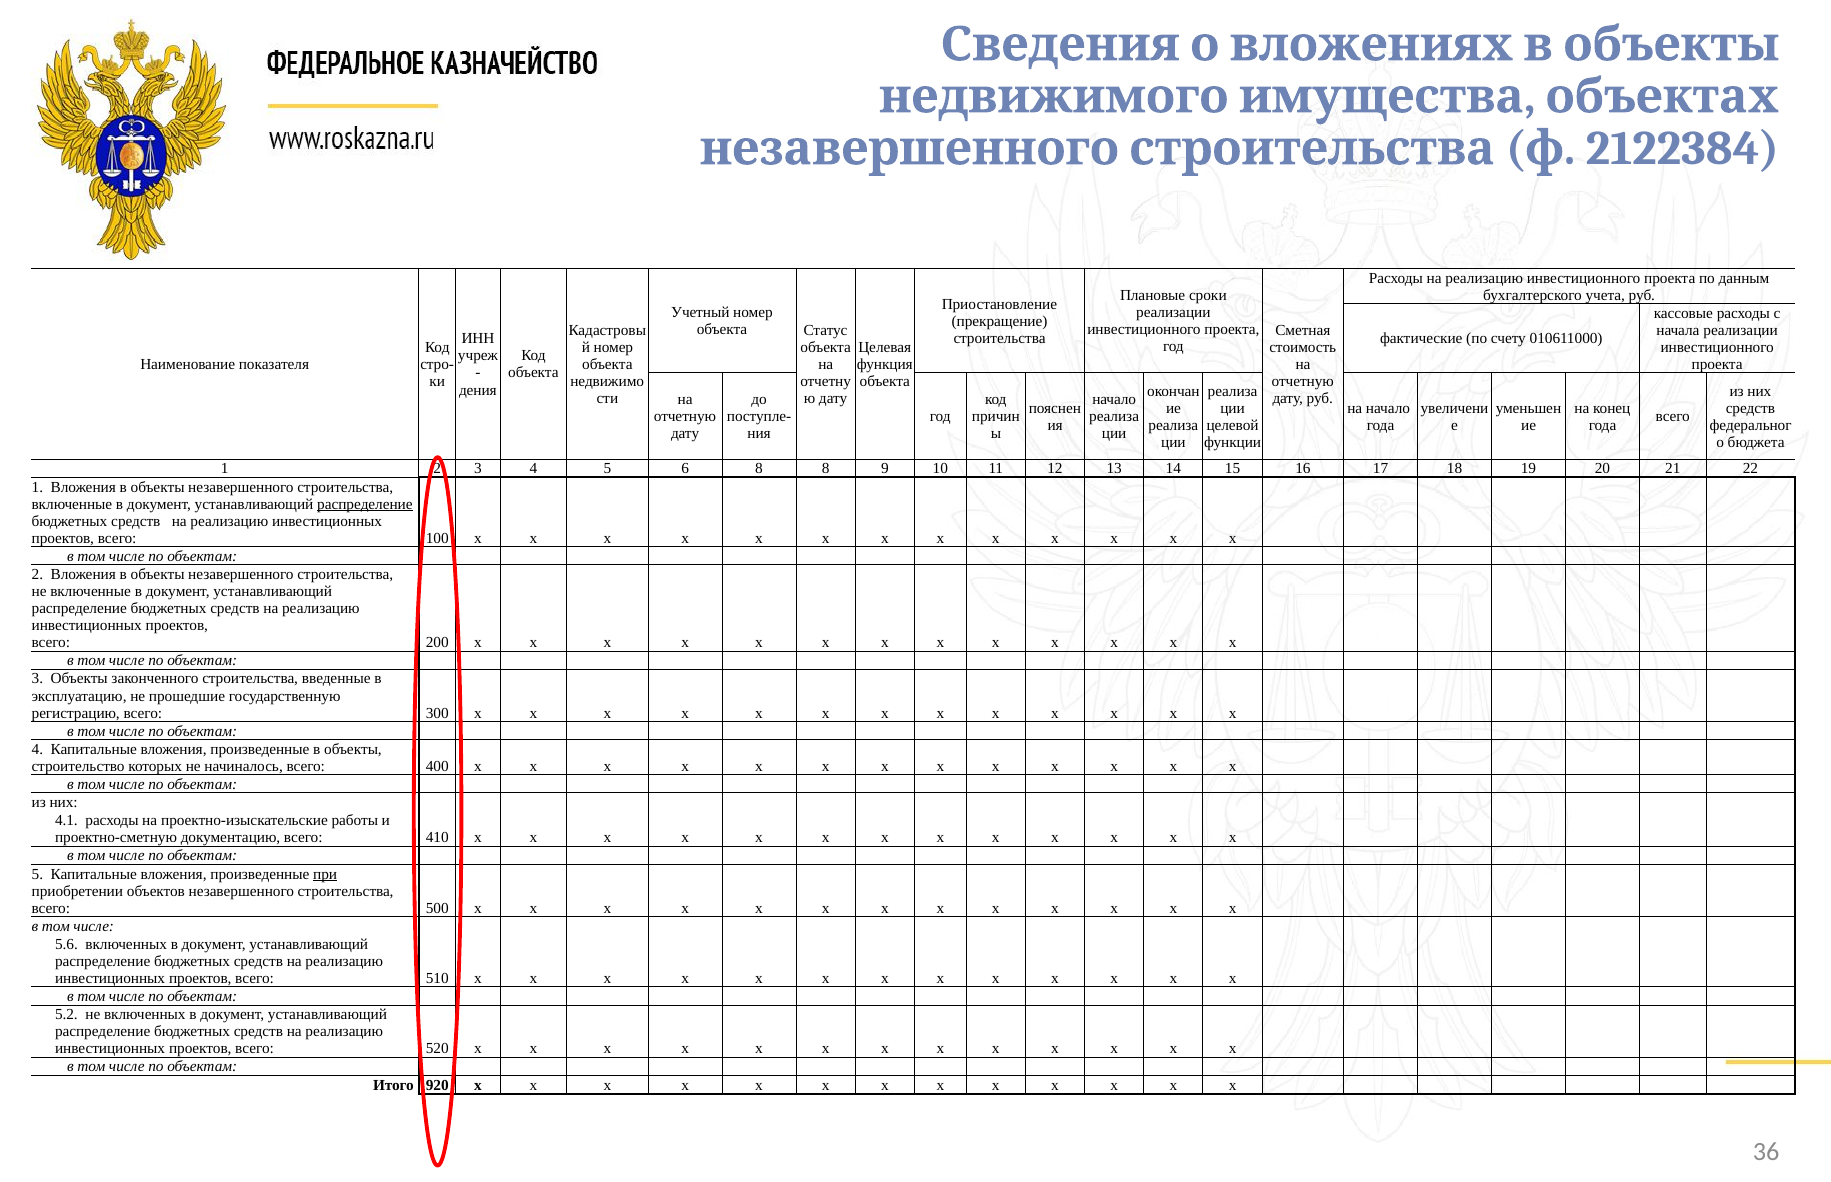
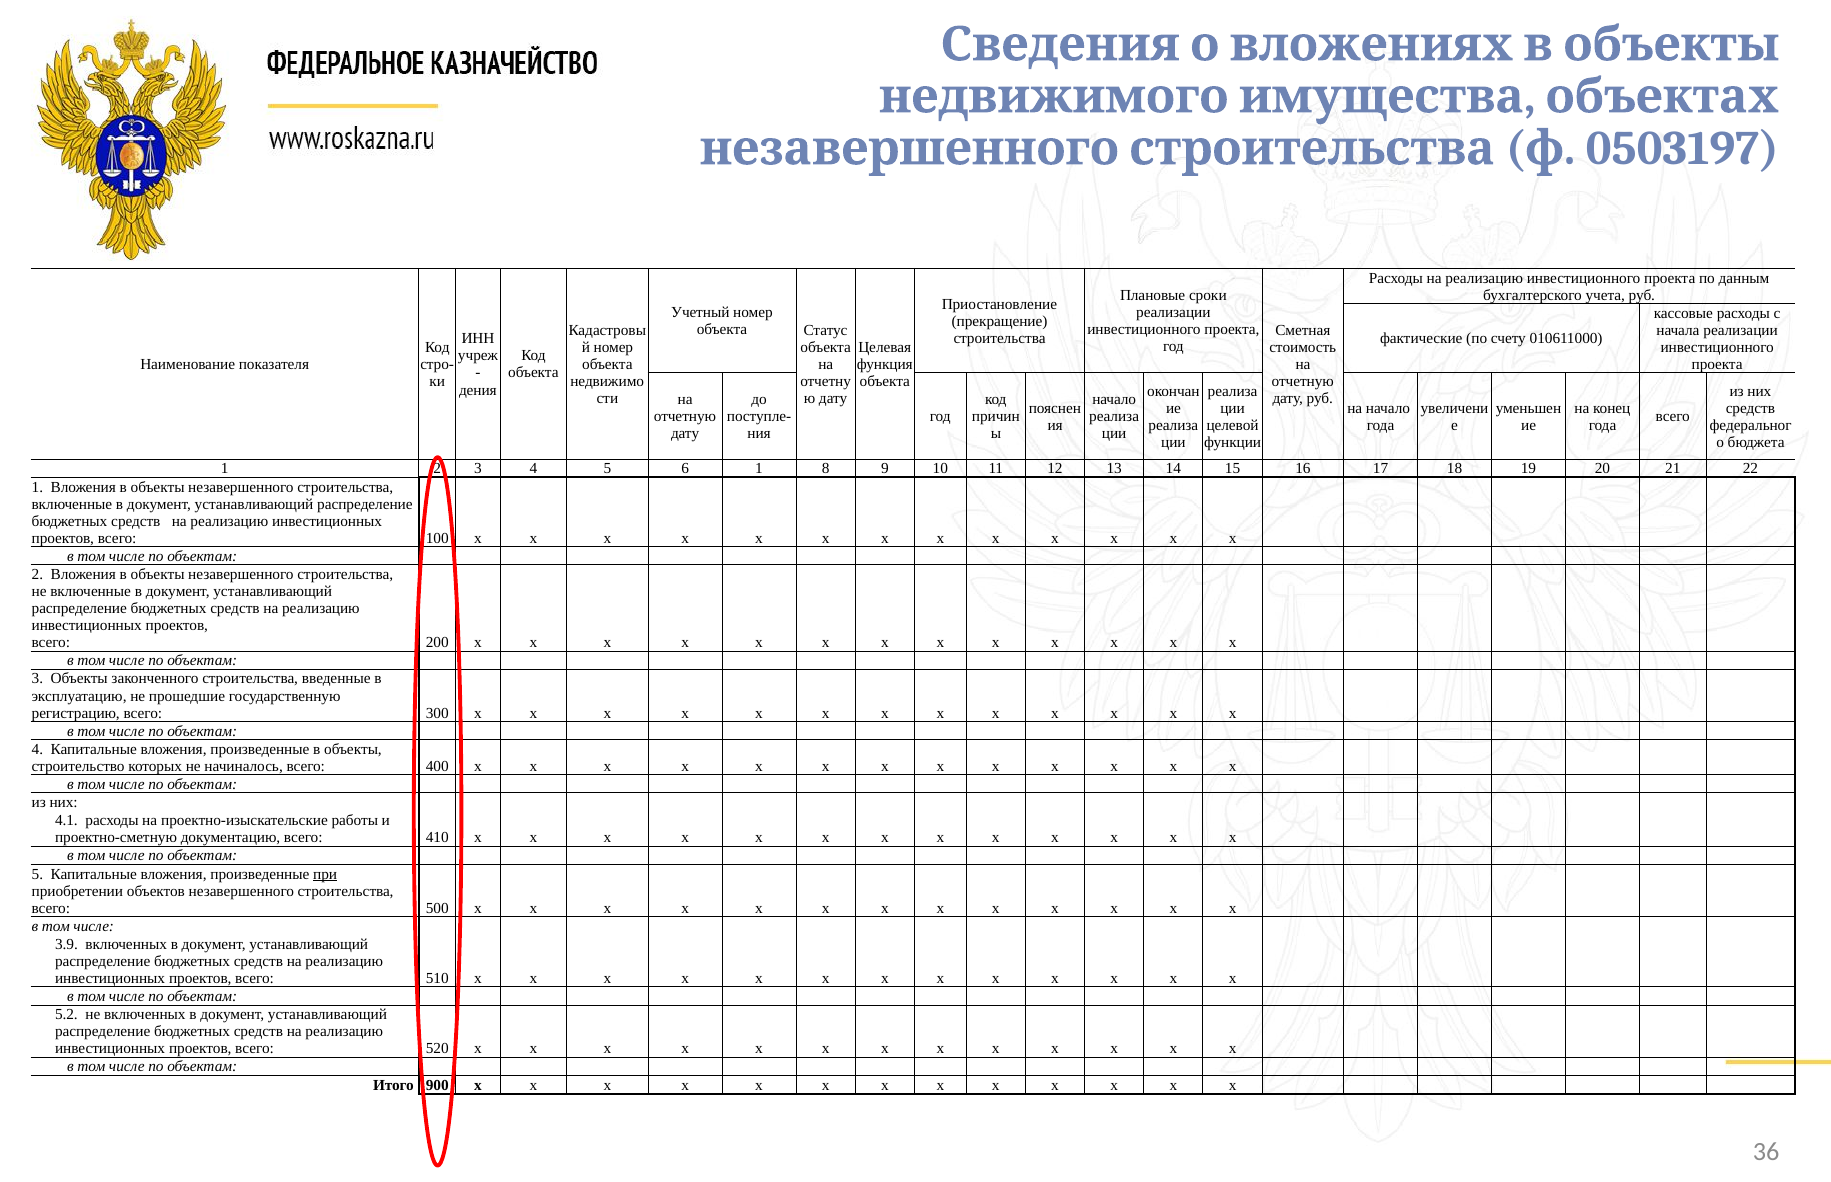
2122384: 2122384 -> 0503197 (1682, 148)
6 8: 8 -> 1 (759, 469)
распределение underline: present -> none (365, 504)
5.6: 5.6 -> 3.9 (66, 944)
920: 920 -> 900 (437, 1085)
